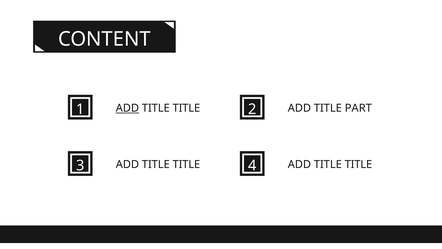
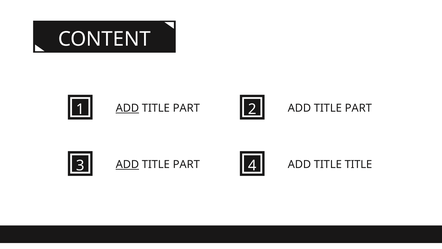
TITLE: TITLE -> PART (186, 108)
ADD underline: none -> present (127, 164)
TITLE: TITLE -> PART (186, 164)
